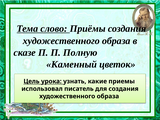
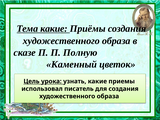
Тема слово: слово -> какие (54, 29)
